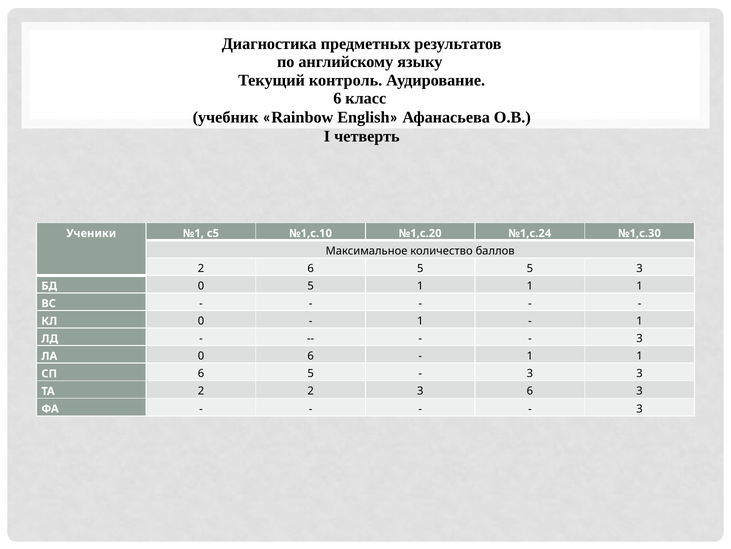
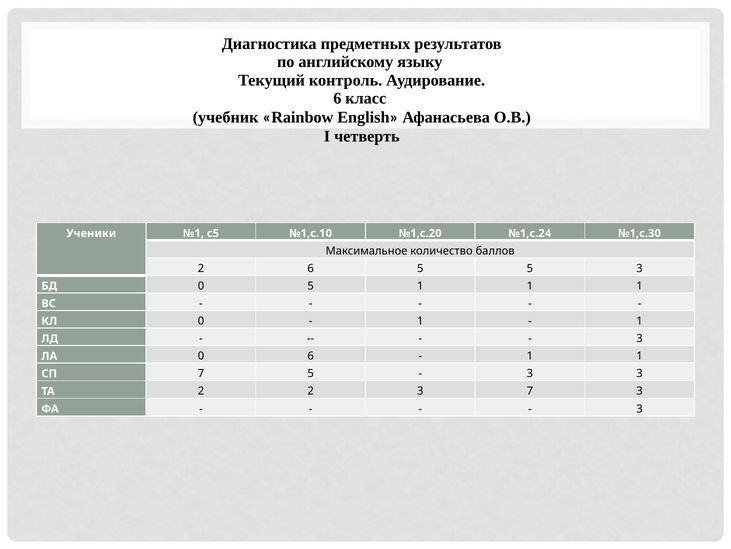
6: 6 -> 7 (201, 373)
3 6: 6 -> 7 (530, 391)
